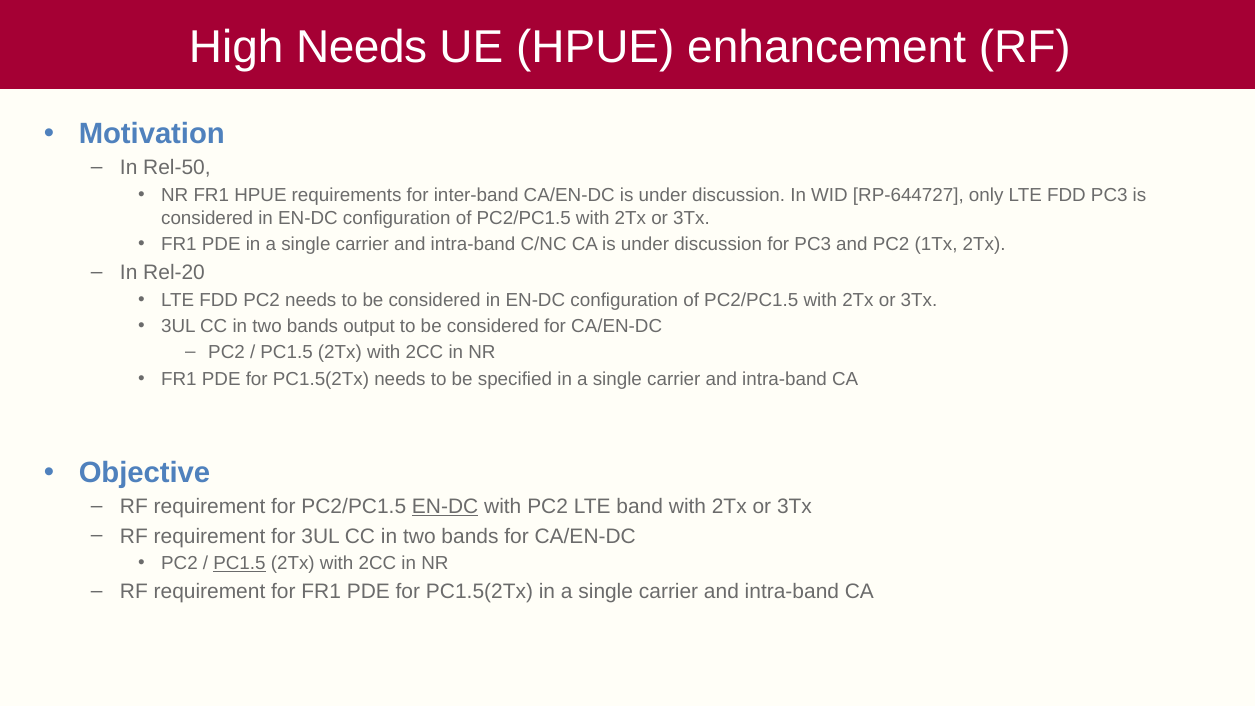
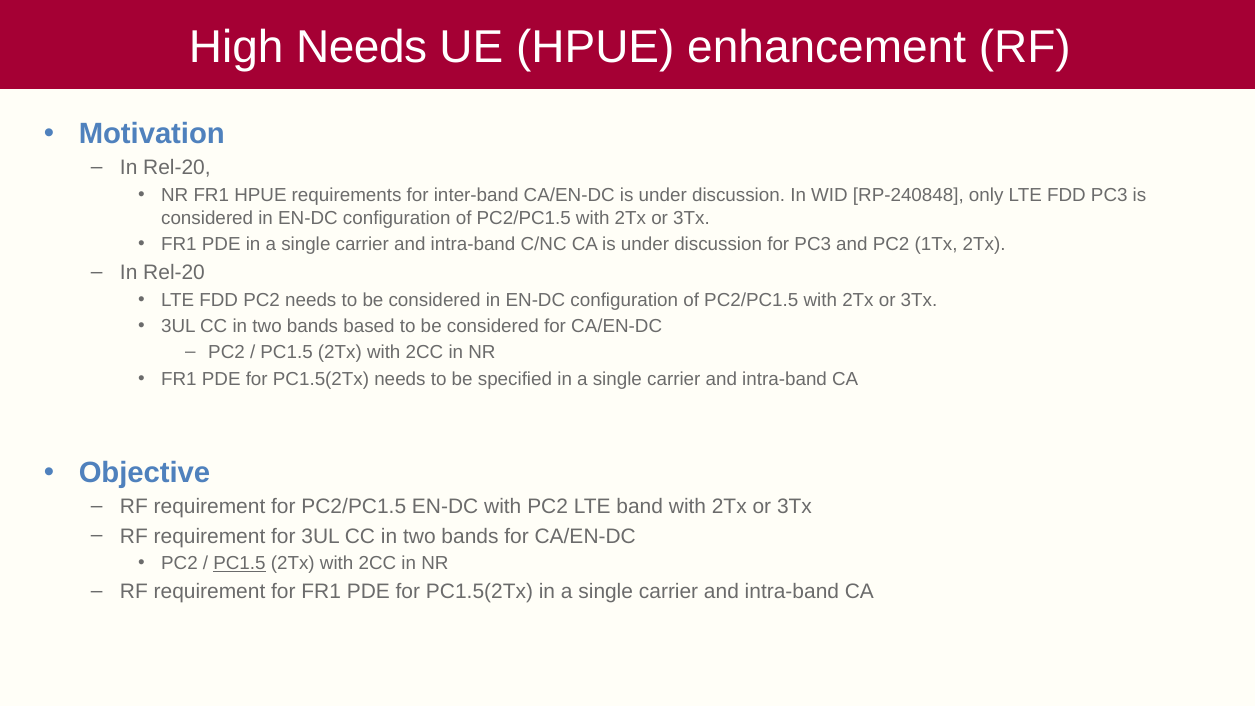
Rel-50: Rel-50 -> Rel-20 (177, 168)
RP-644727: RP-644727 -> RP-240848 (908, 195)
output: output -> based (369, 326)
EN-DC underline: present -> none (445, 507)
